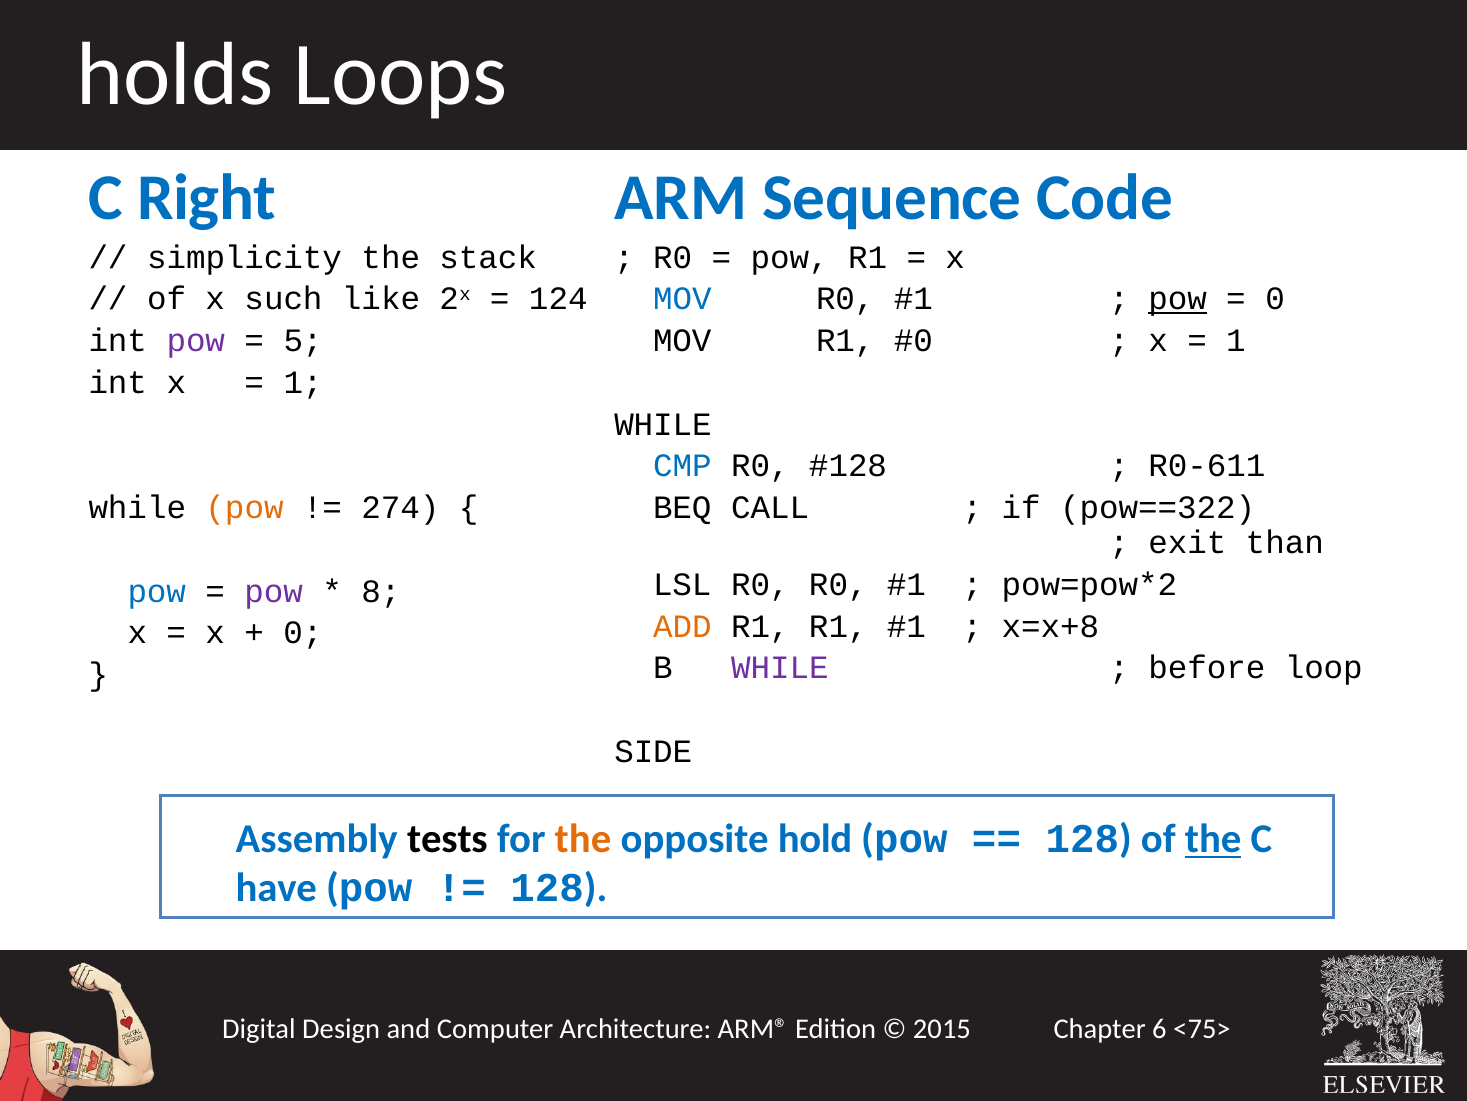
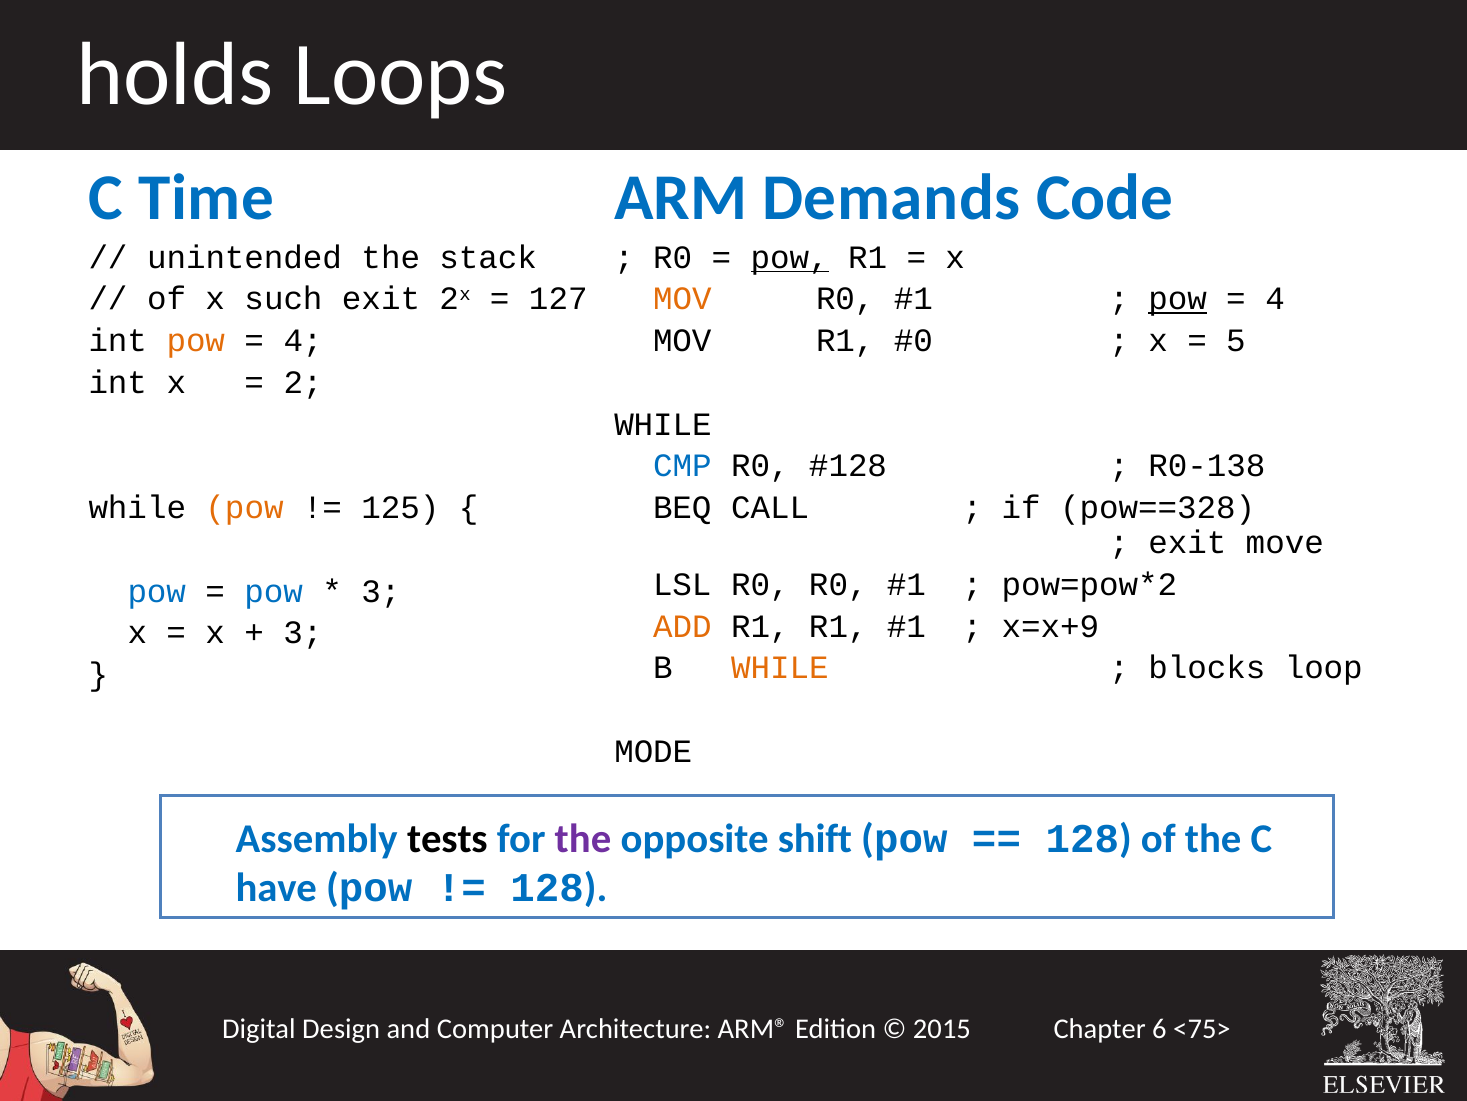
Right: Right -> Time (206, 198)
Sequence: Sequence -> Demands (892, 198)
simplicity: simplicity -> unintended (245, 257)
pow underline: none -> present (790, 257)
such like: like -> exit (381, 299)
124: 124 -> 127 (558, 299)
MOV colour: blue -> orange (682, 299)
0: 0 -> 4 (1275, 299)
pow colour: purple -> orange (196, 341)
5: 5 -> 4 (303, 341)
1: 1 -> 5 (1236, 341)
1: 1 -> 2 (303, 382)
R0-611: R0-611 -> R0-138 (1207, 466)
274: 274 -> 125 (400, 507)
pow==322: pow==322 -> pow==328 (1158, 507)
than: than -> move (1285, 543)
pow colour: purple -> blue (274, 591)
8: 8 -> 3 (381, 591)
x=x+8: x=x+8 -> x=x+9 (1050, 626)
0: 0 -> 3 (303, 633)
WHILE colour: purple -> orange (780, 668)
before: before -> blocks (1207, 668)
SIDE: SIDE -> MODE (653, 751)
the colour: orange -> purple (583, 839)
hold: hold -> shift (815, 839)
the underline: present -> none (1213, 839)
